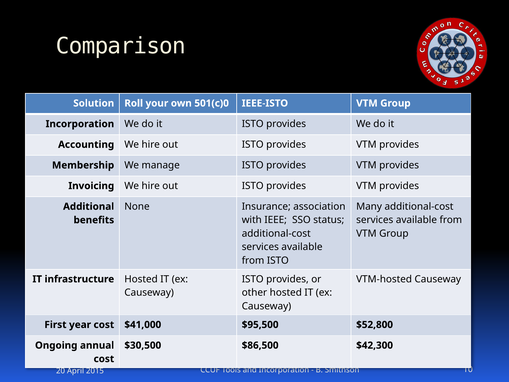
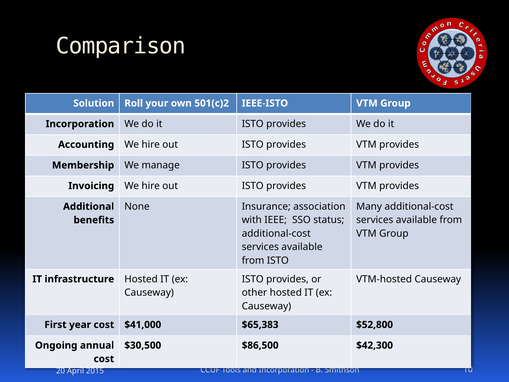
501(c)0: 501(c)0 -> 501(c)2 (212, 103)
$95,500: $95,500 -> $65,383 (260, 325)
